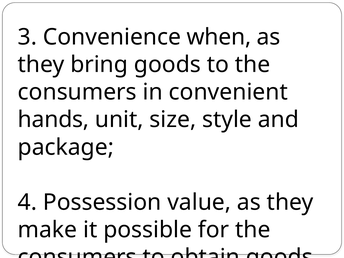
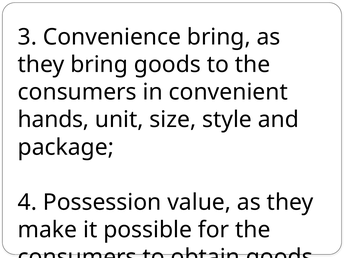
Convenience when: when -> bring (219, 37)
